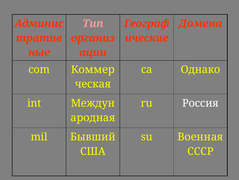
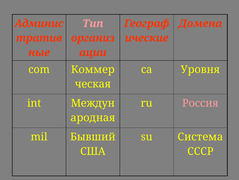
Однако: Однако -> Уровня (200, 69)
Россия colour: white -> pink (200, 103)
Военная: Военная -> Система (200, 136)
